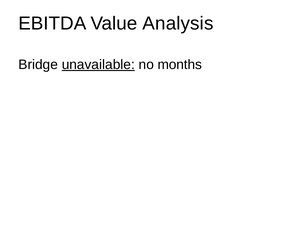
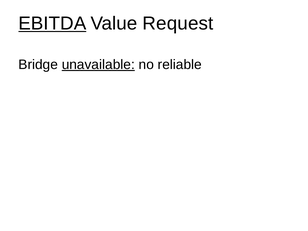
EBITDA underline: none -> present (52, 23)
Analysis: Analysis -> Request (178, 23)
months: months -> reliable (180, 65)
